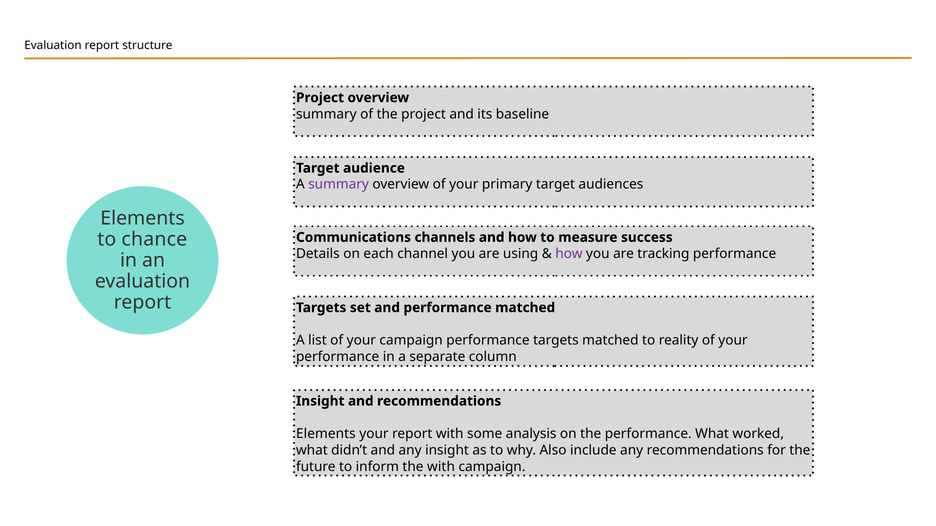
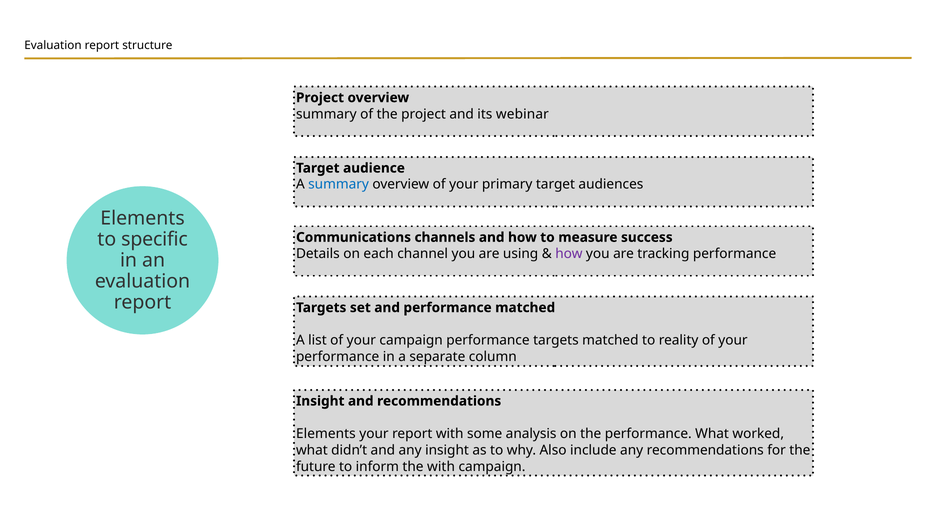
baseline: baseline -> webinar (522, 114)
summary colour: purple -> blue (339, 185)
chance: chance -> specific (155, 240)
